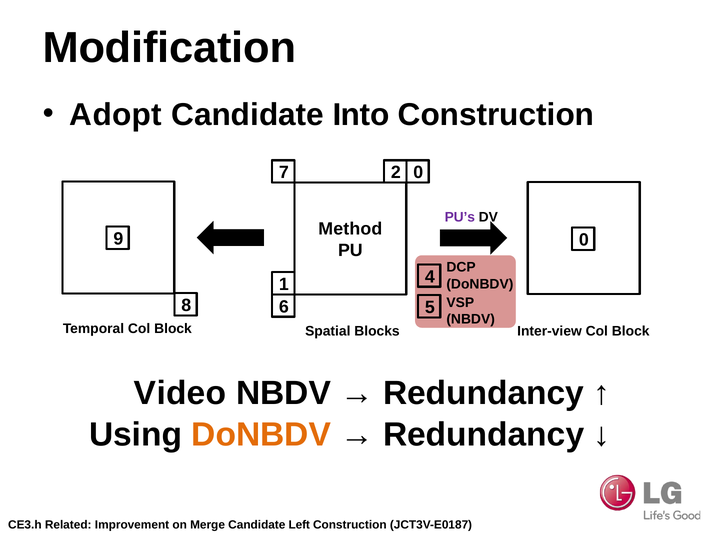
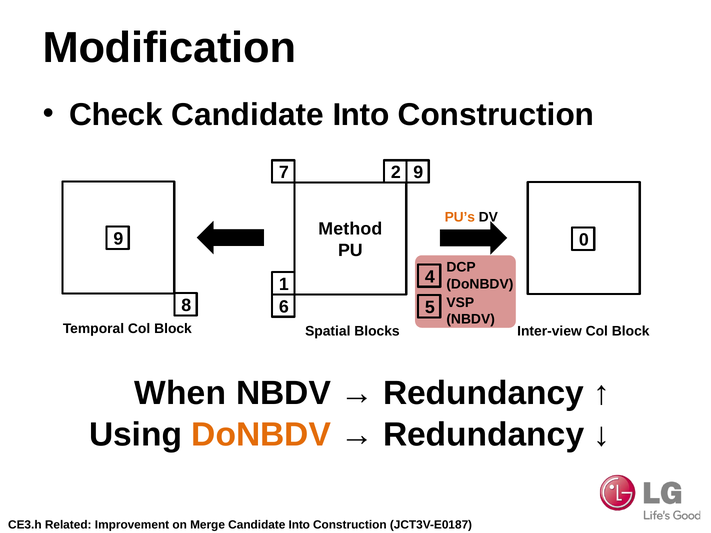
Adopt: Adopt -> Check (116, 115)
2 0: 0 -> 9 (418, 173)
PU’s colour: purple -> orange (460, 217)
Video: Video -> When (180, 393)
Merge Candidate Left: Left -> Into (299, 525)
